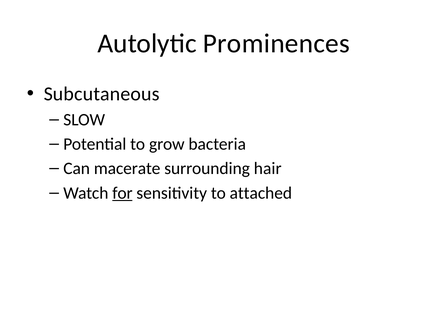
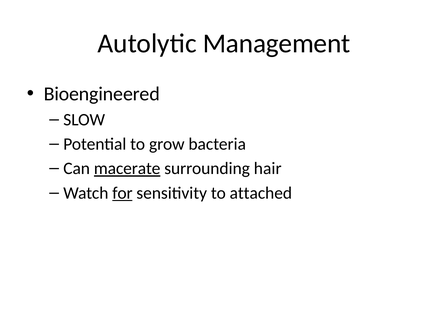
Prominences: Prominences -> Management (277, 43)
Subcutaneous: Subcutaneous -> Bioengineered (102, 94)
macerate underline: none -> present (127, 169)
